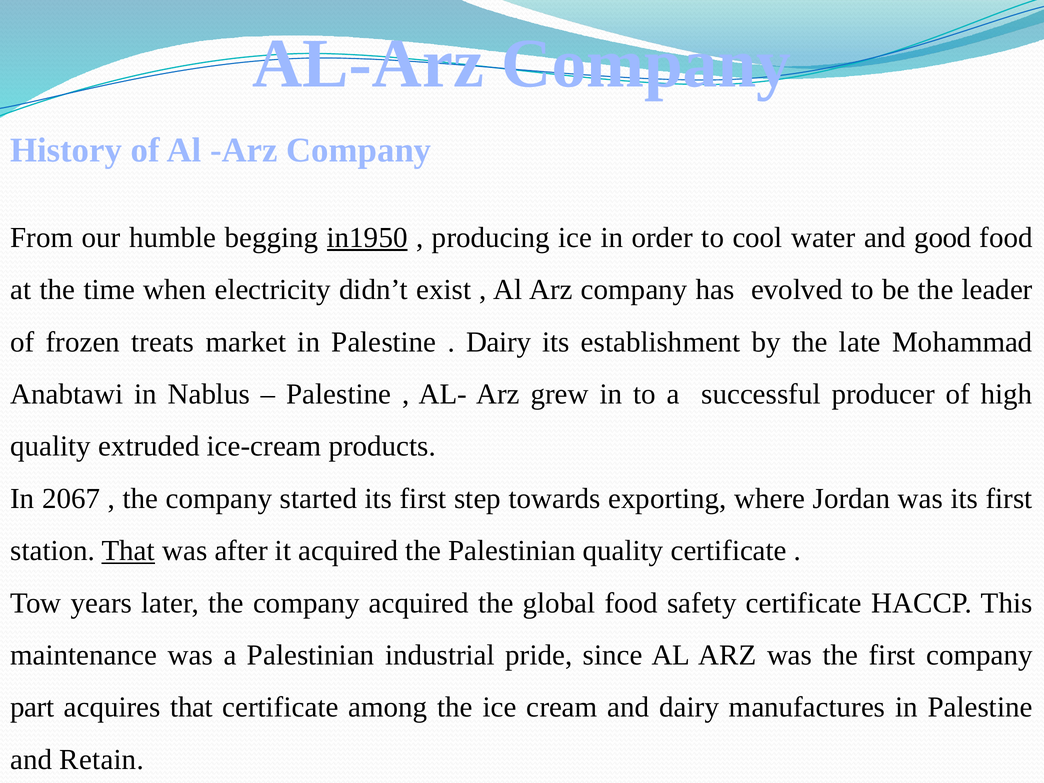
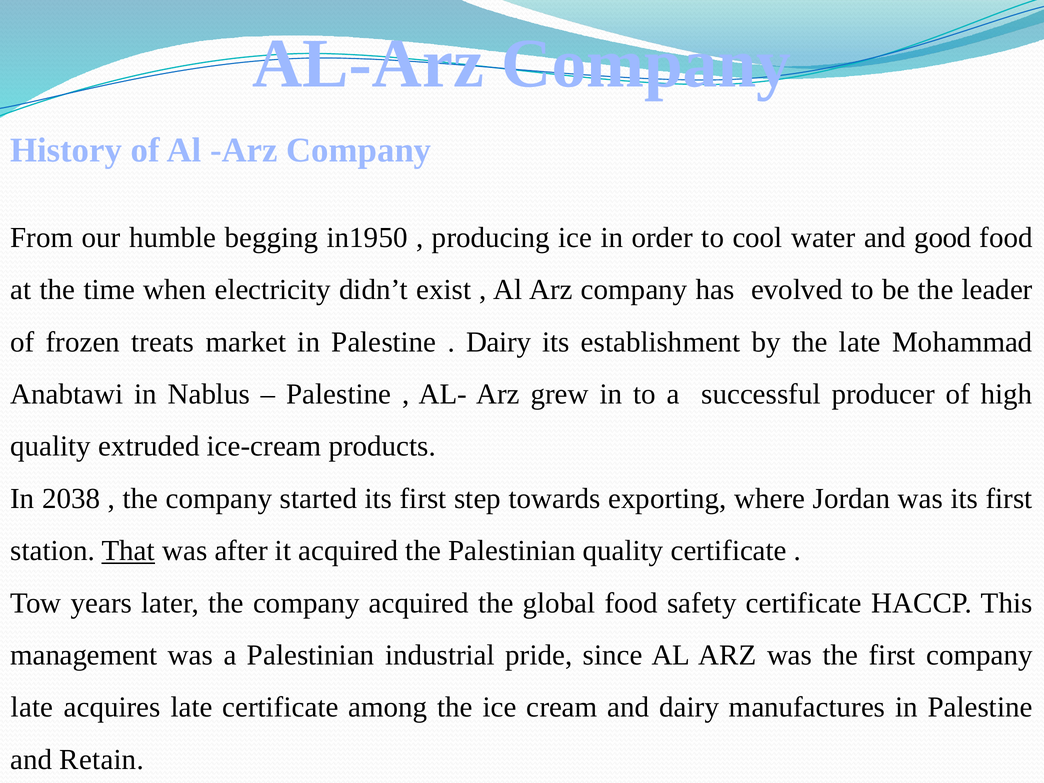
in1950 underline: present -> none (367, 238)
2067: 2067 -> 2038 (71, 499)
maintenance: maintenance -> management (84, 655)
part: part -> late (32, 707)
acquires that: that -> late (191, 707)
